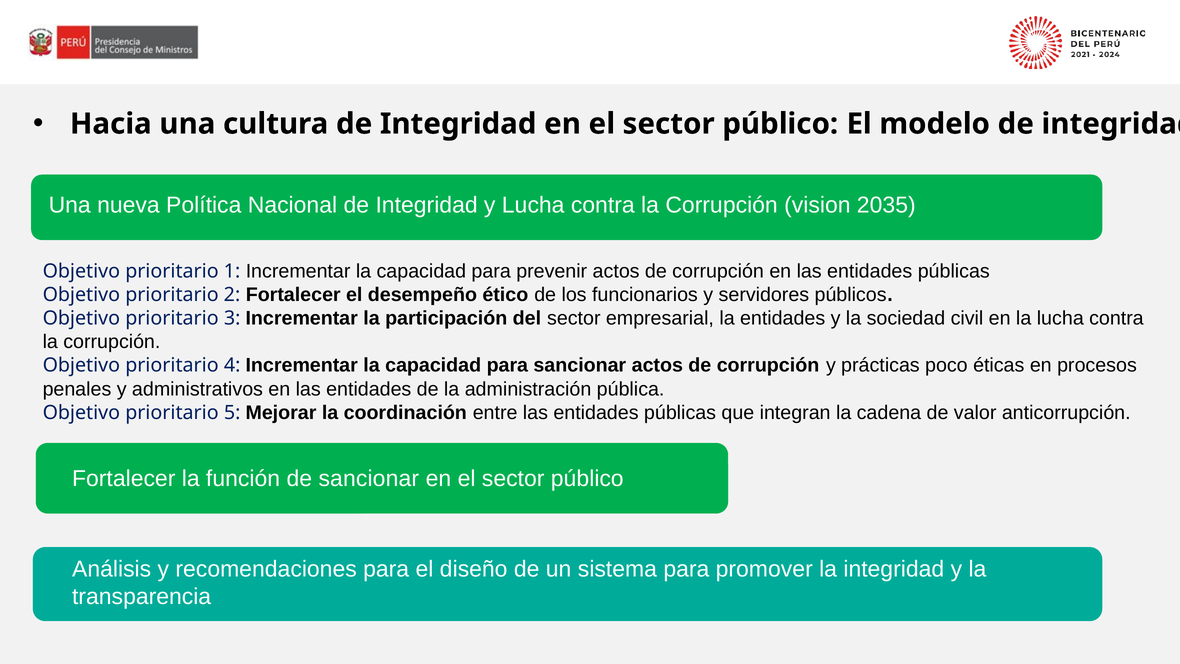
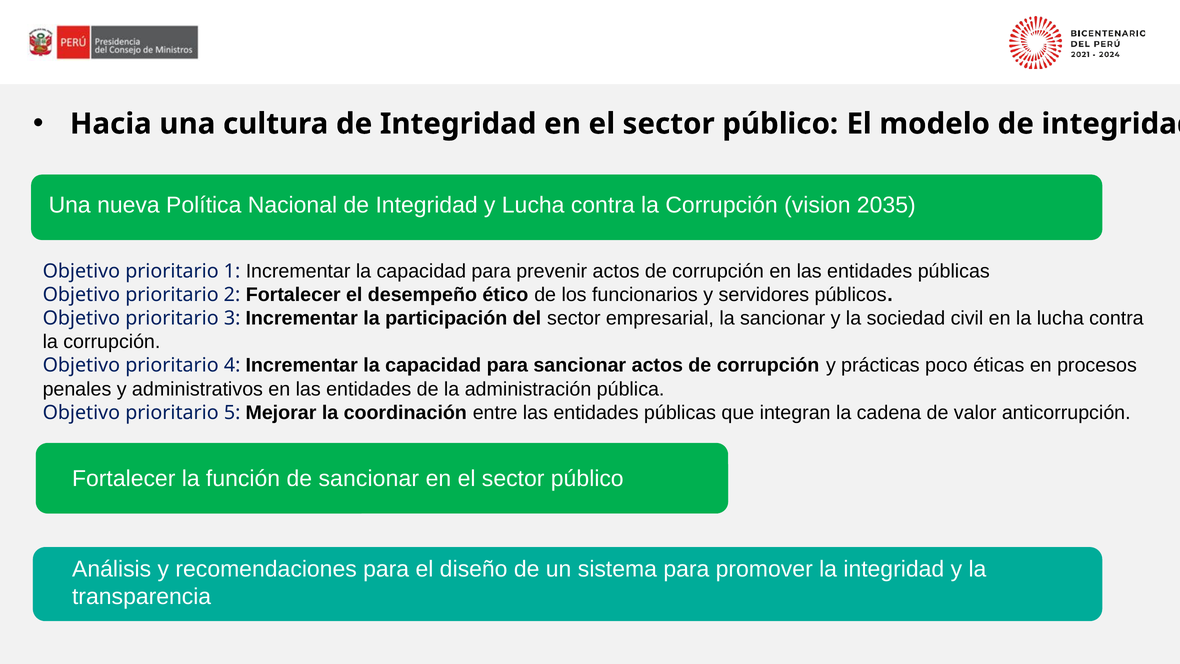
la entidades: entidades -> sancionar (783, 318)
